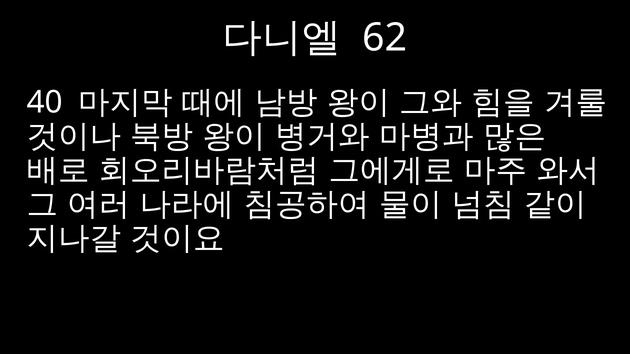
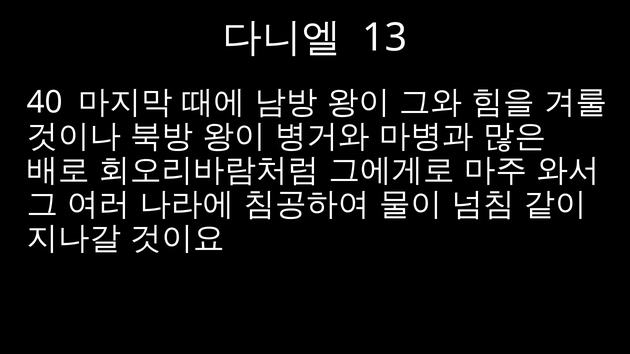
62: 62 -> 13 (385, 38)
